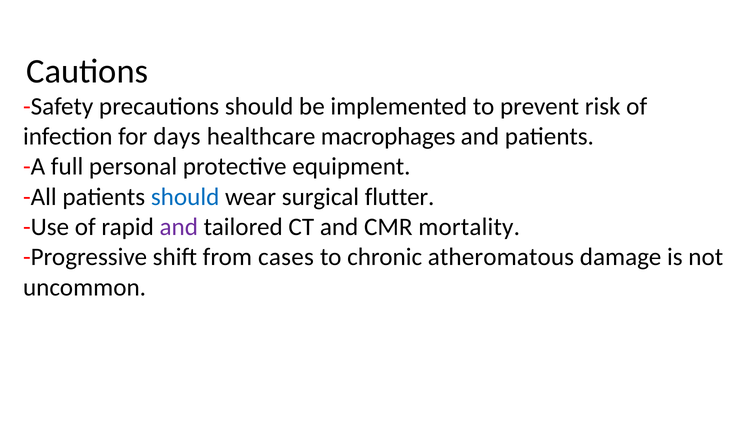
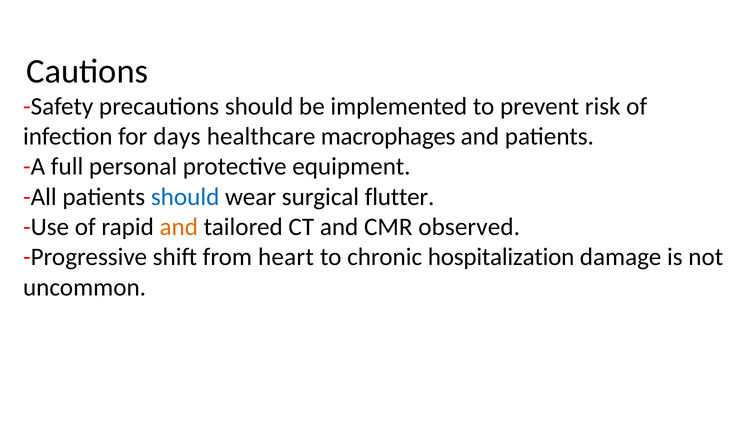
and colour: purple -> orange (179, 227)
mortality: mortality -> observed (469, 227)
cases: cases -> heart (286, 257)
atheromatous: atheromatous -> hospitalization (501, 257)
